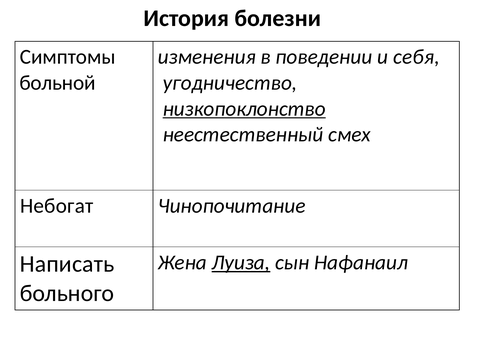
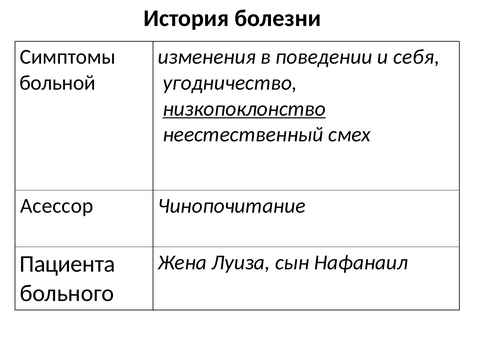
Небогат: Небогат -> Асессор (57, 206)
Луиза underline: present -> none (241, 263)
Написать: Написать -> Пациента (67, 264)
